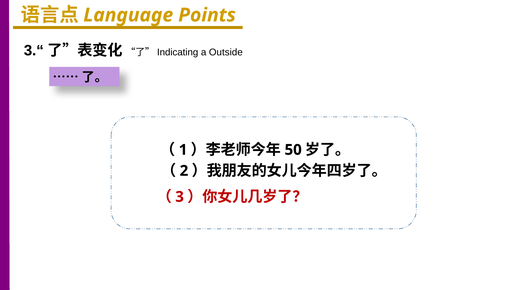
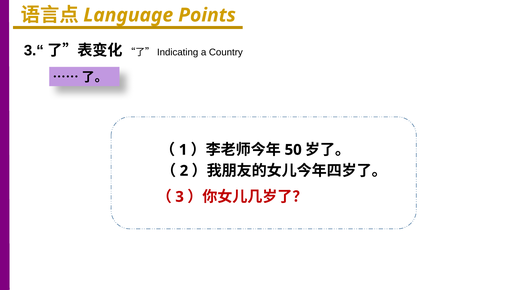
Outside: Outside -> Country (226, 52)
